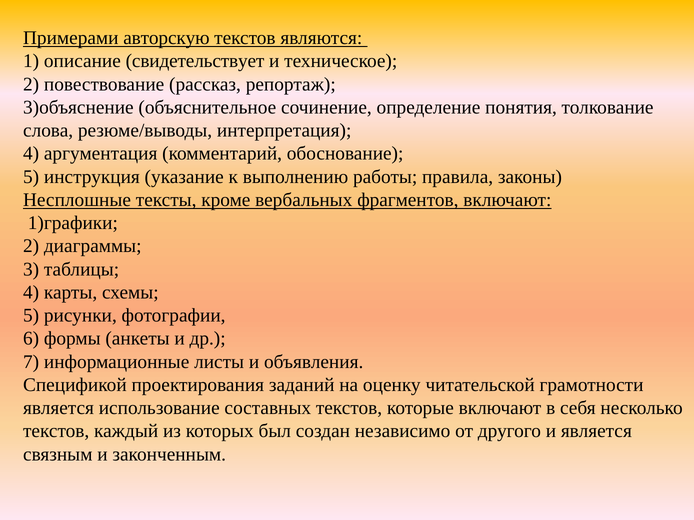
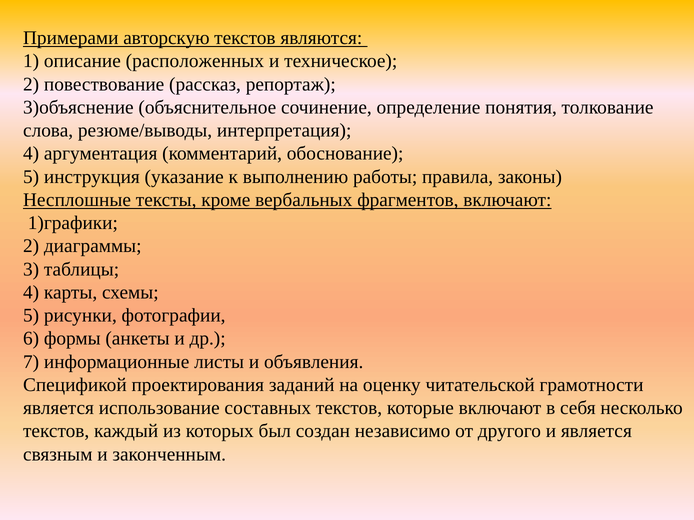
свидетельствует: свидетельствует -> расположенных (195, 61)
